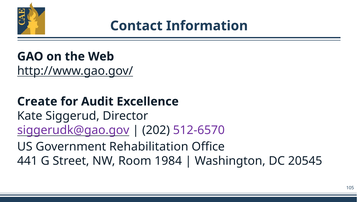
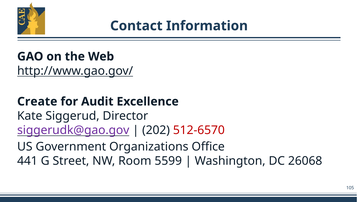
512-6570 colour: purple -> red (199, 130)
Rehabilitation: Rehabilitation -> Organizations (149, 147)
1984: 1984 -> 5599 (168, 161)
20545: 20545 -> 26068 (305, 161)
